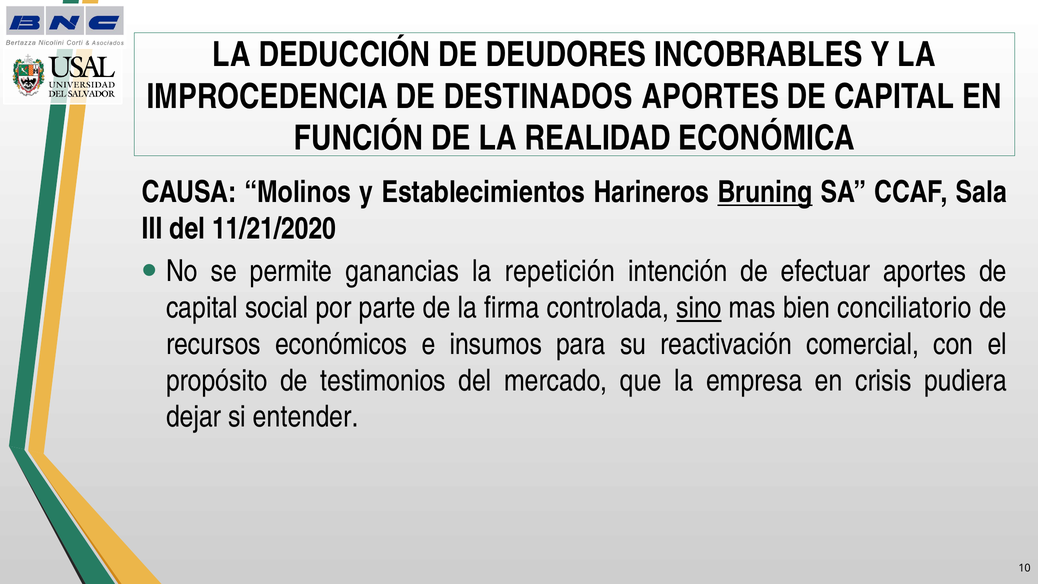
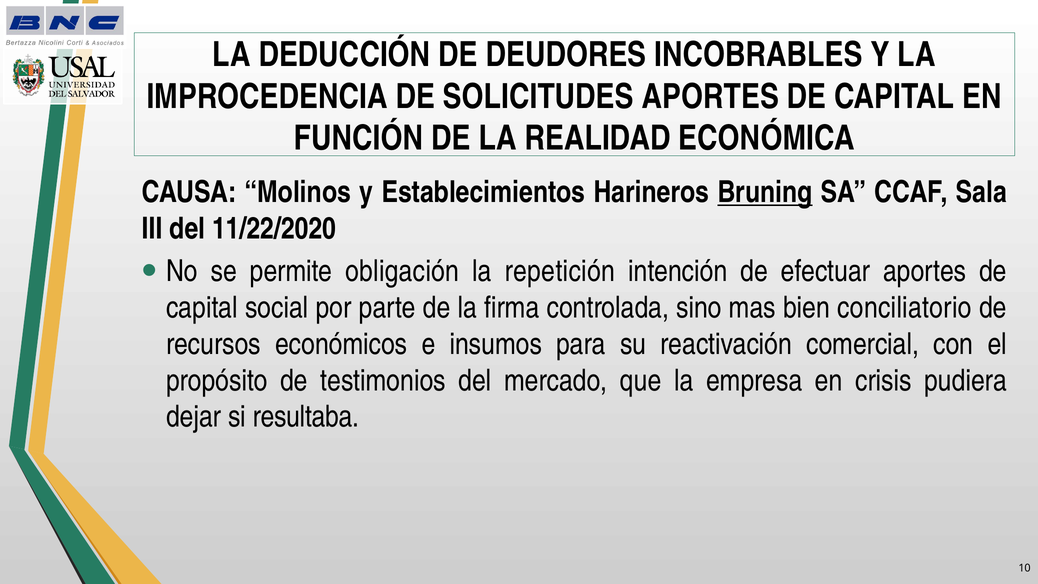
DESTINADOS: DESTINADOS -> SOLICITUDES (538, 97)
11/21/2020: 11/21/2020 -> 11/22/2020 (274, 229)
ganancias: ganancias -> obligación (402, 271)
sino underline: present -> none (699, 308)
entender: entender -> resultaba (306, 417)
